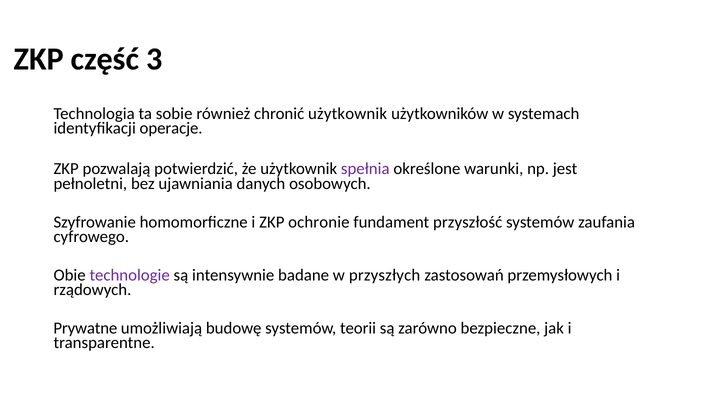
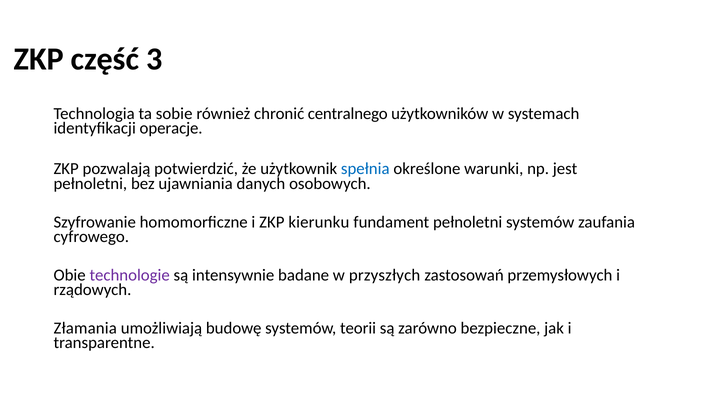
chronić użytkownik: użytkownik -> centralnego (348, 114)
spełnia colour: purple -> blue (365, 169)
ochronie: ochronie -> kierunku (319, 222)
fundament przyszłość: przyszłość -> pełnoletni (468, 222)
Prywatne: Prywatne -> Złamania (85, 328)
